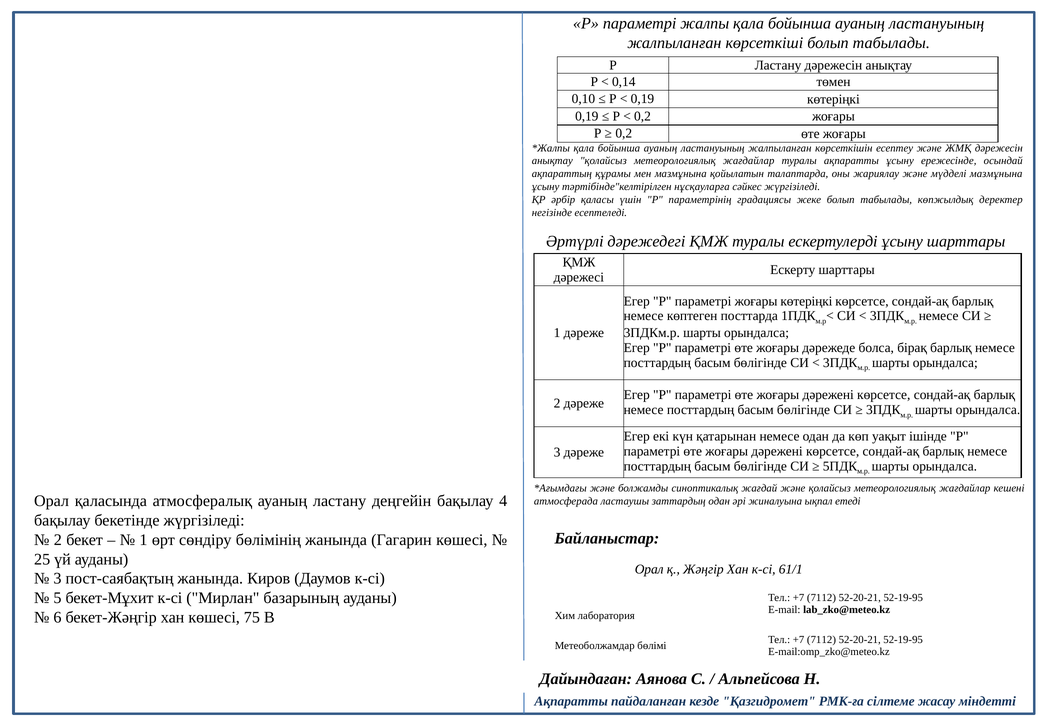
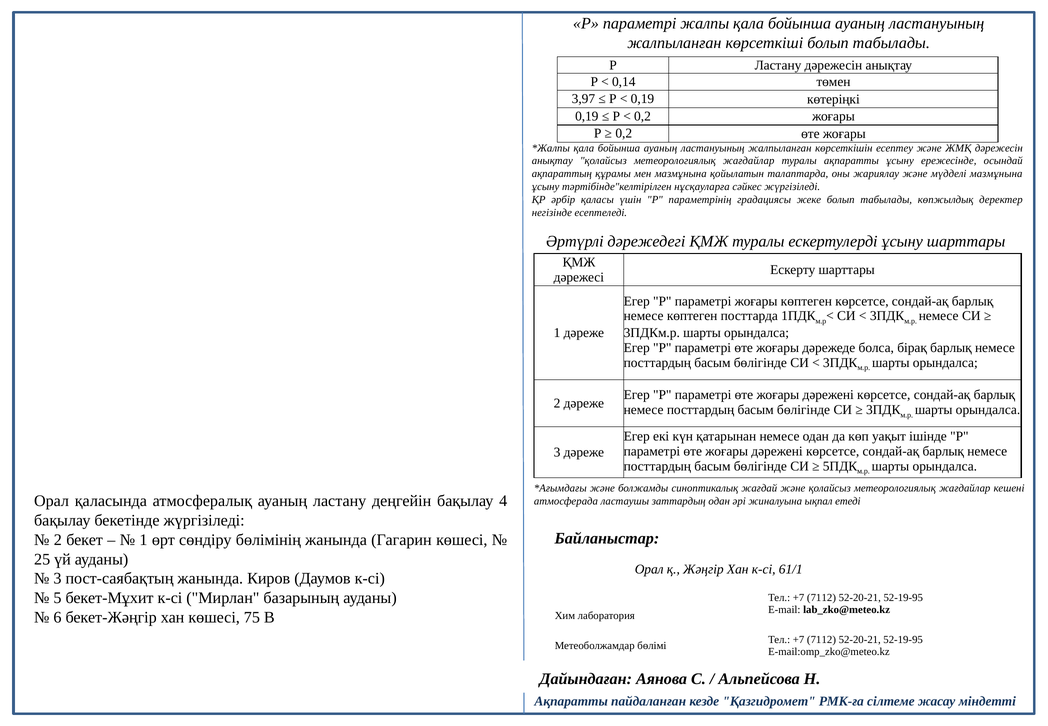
0,10: 0,10 -> 3,97 (583, 99)
жоғары көтеріңкі: көтеріңкі -> көптеген (806, 301)
